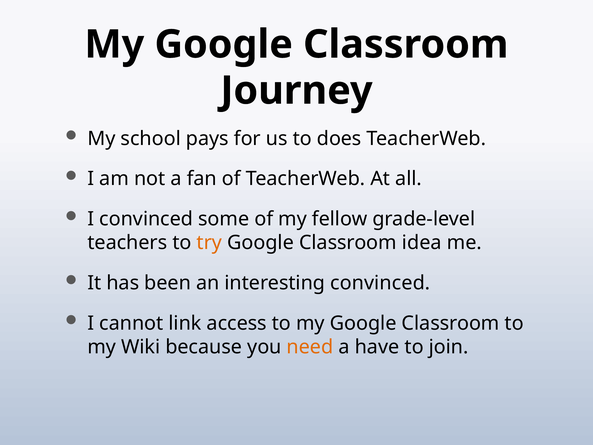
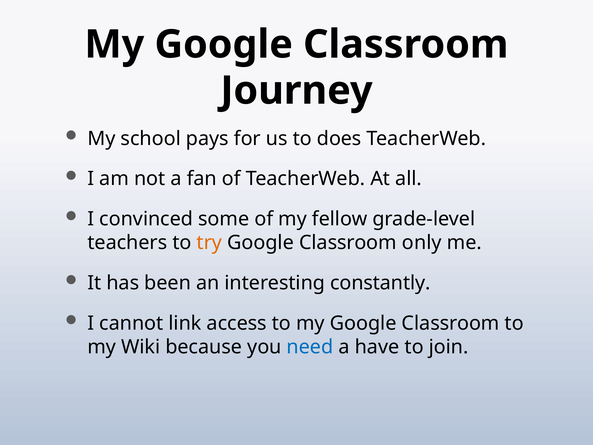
idea: idea -> only (422, 243)
interesting convinced: convinced -> constantly (380, 283)
need colour: orange -> blue (310, 347)
